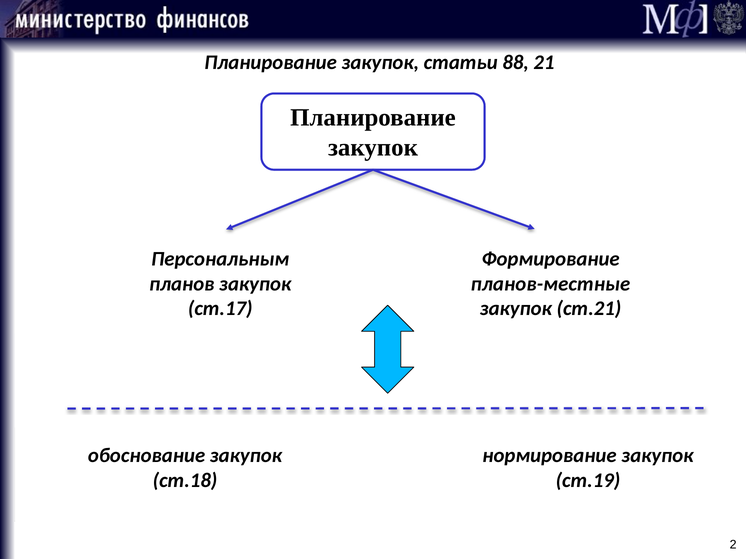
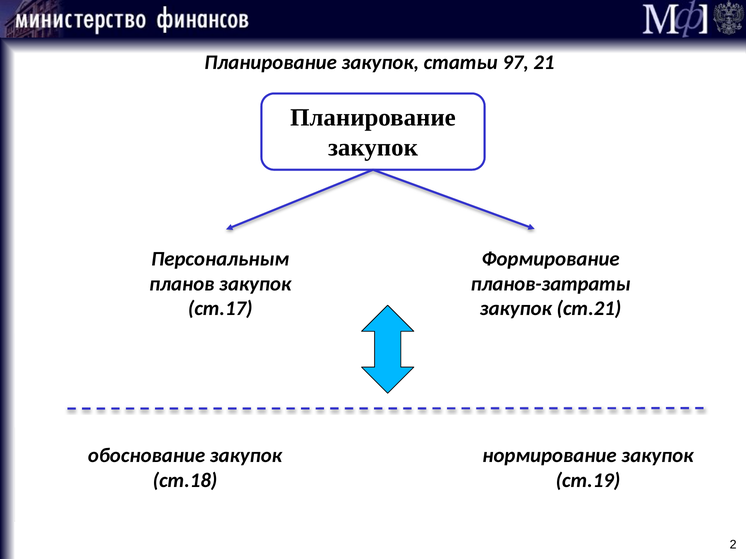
88: 88 -> 97 (516, 62)
планов-местные: планов-местные -> планов-затраты (551, 284)
